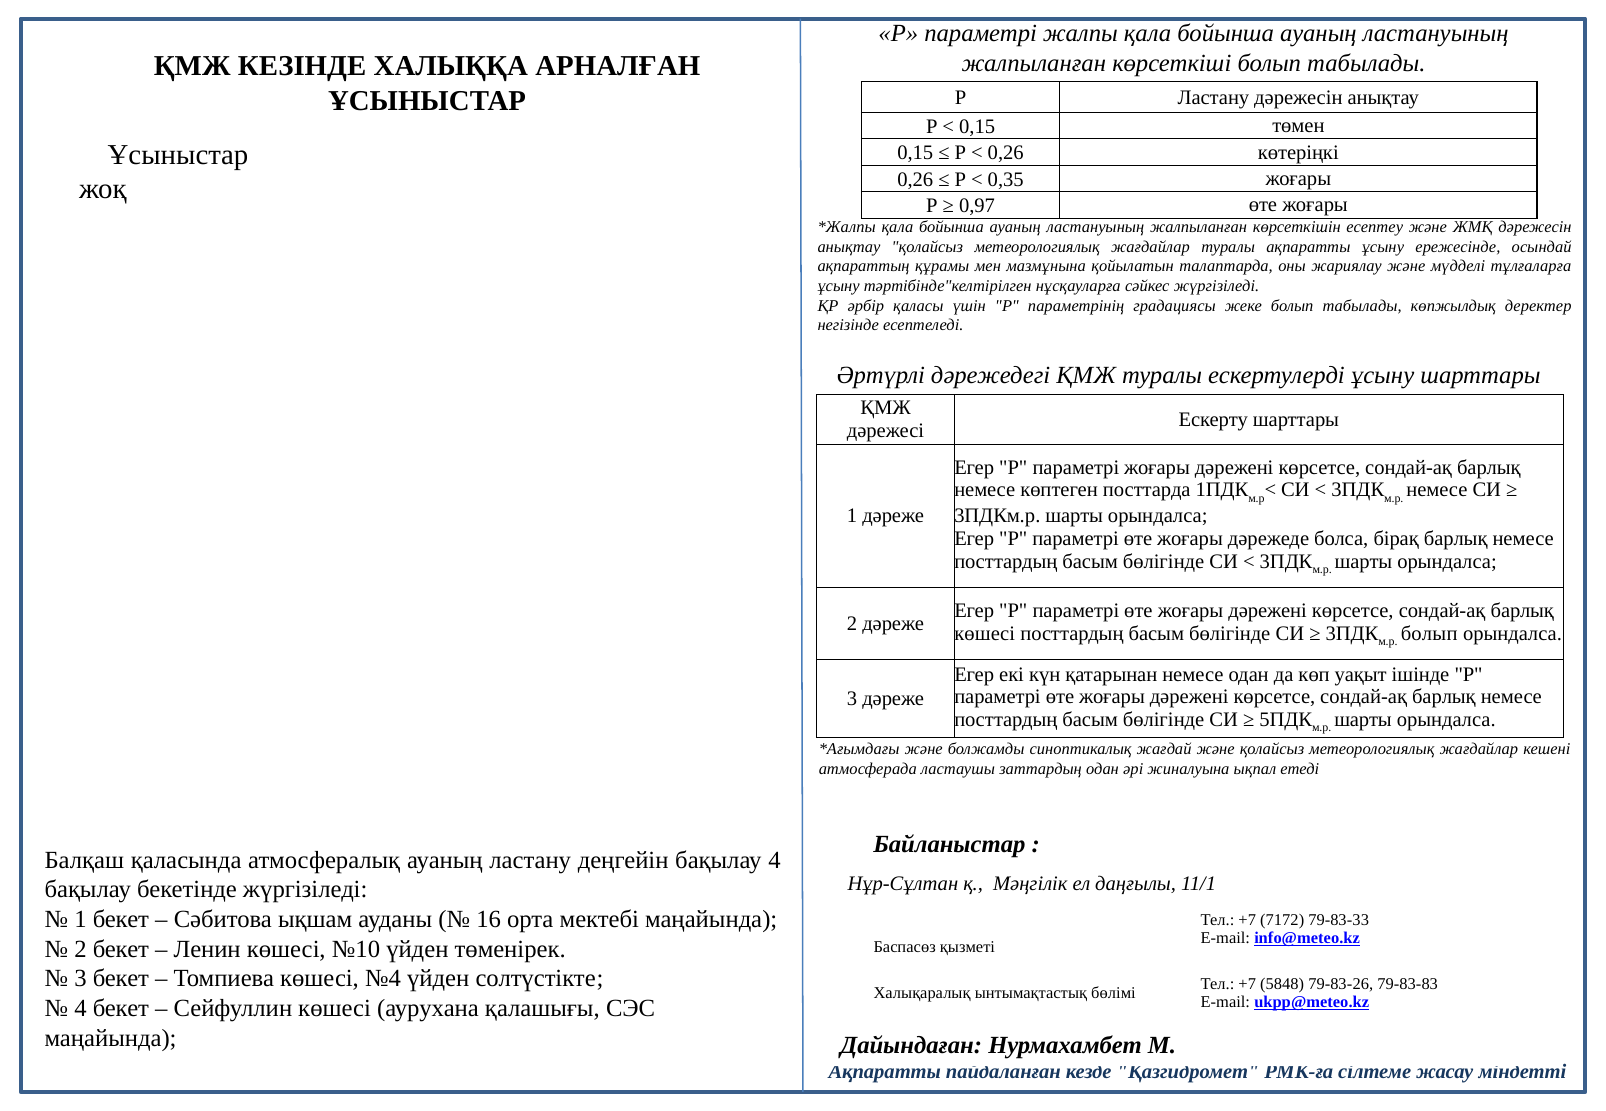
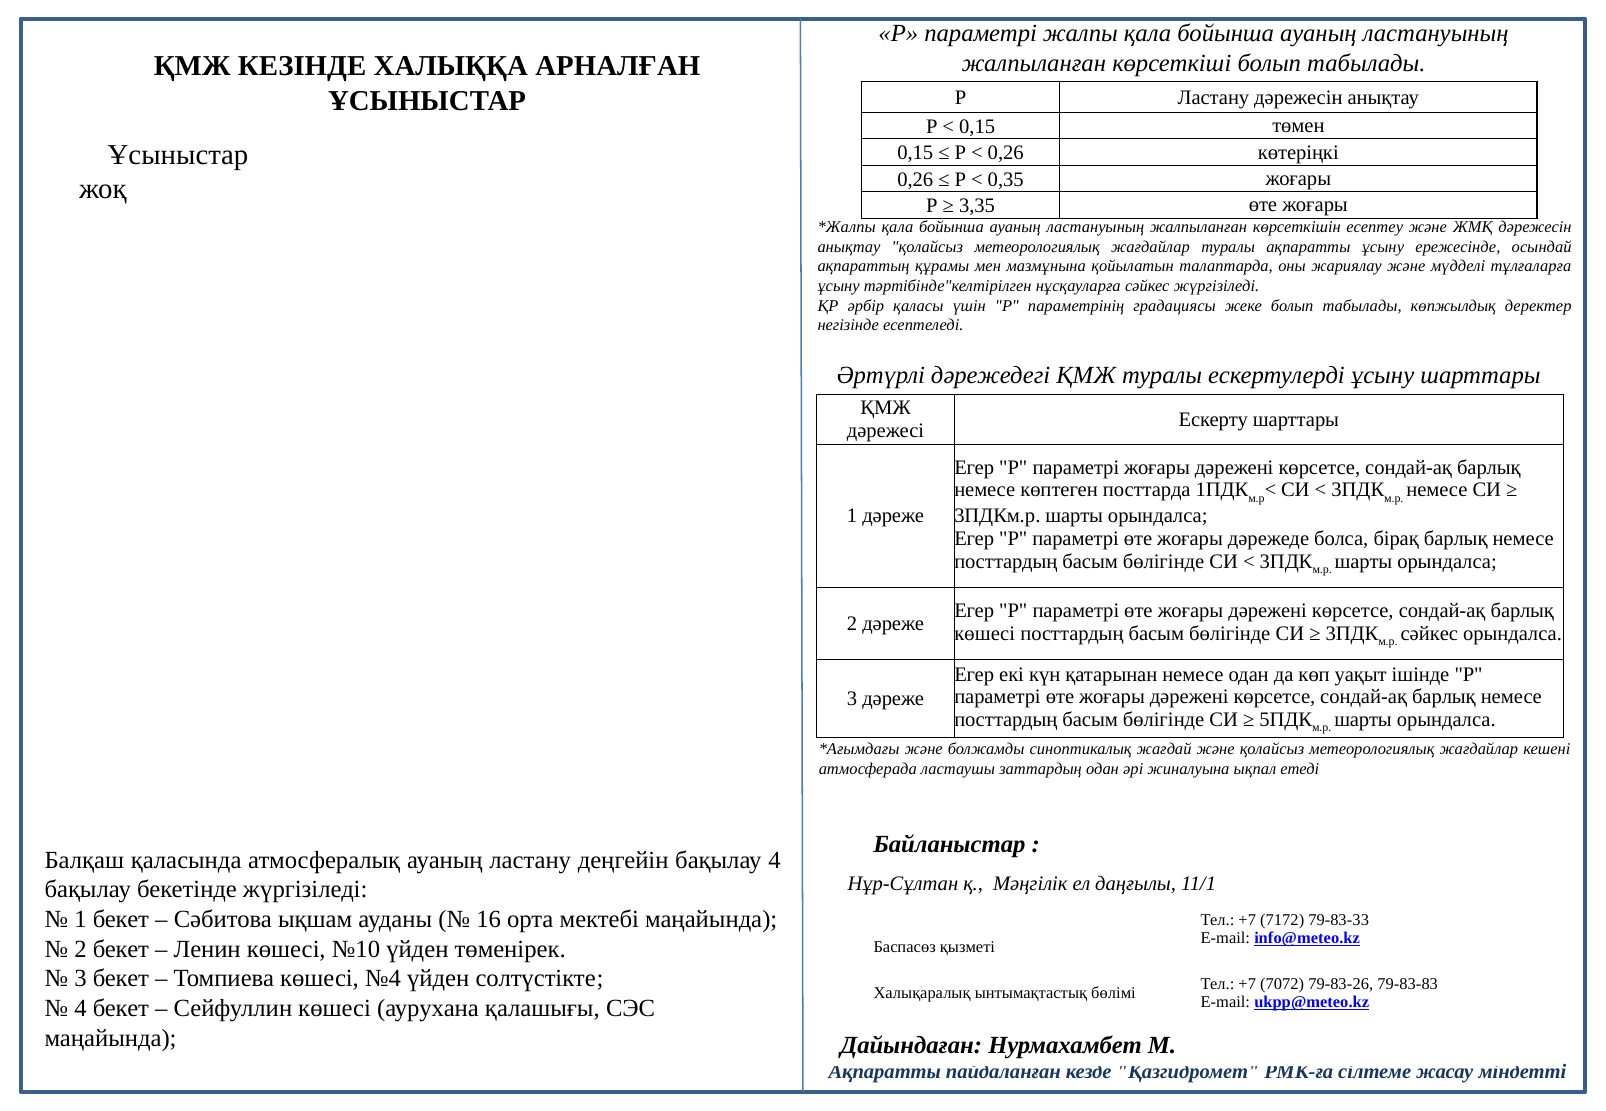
0,97: 0,97 -> 3,35 (977, 206)
болып: болып -> сәйкес (1429, 634)
5848: 5848 -> 7072 (1282, 985)
